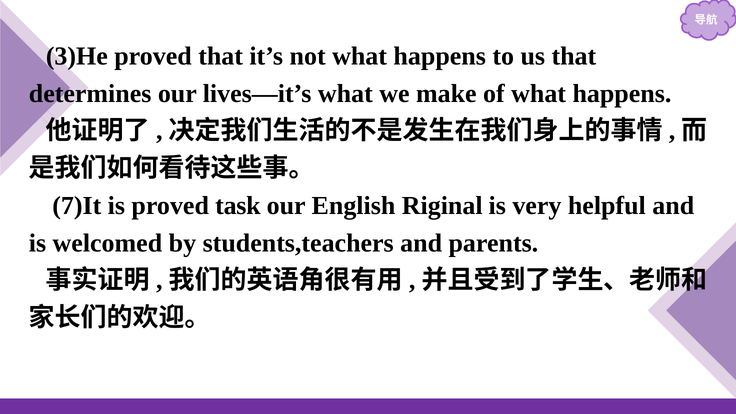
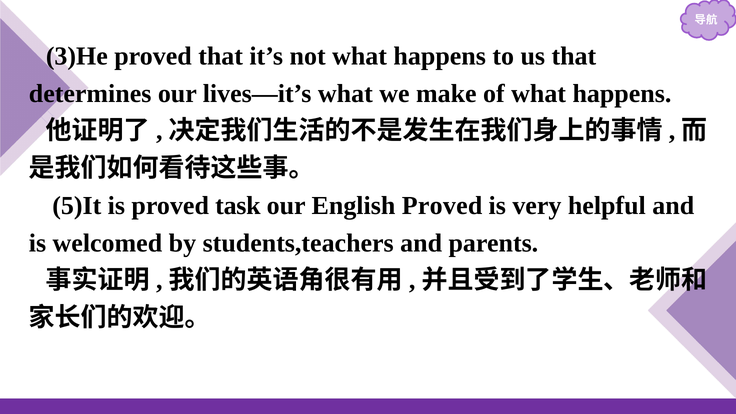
7)It: 7)It -> 5)It (77, 206)
English Riginal: Riginal -> Proved (442, 206)
